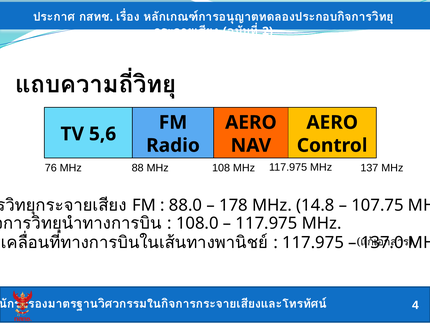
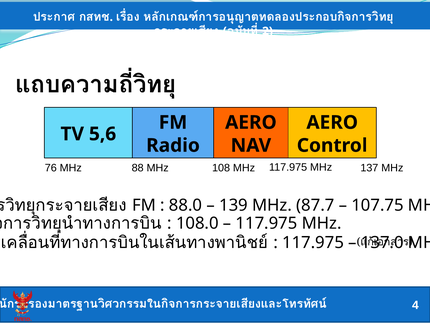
178: 178 -> 139 (233, 205)
14.8: 14.8 -> 87.7 (315, 205)
